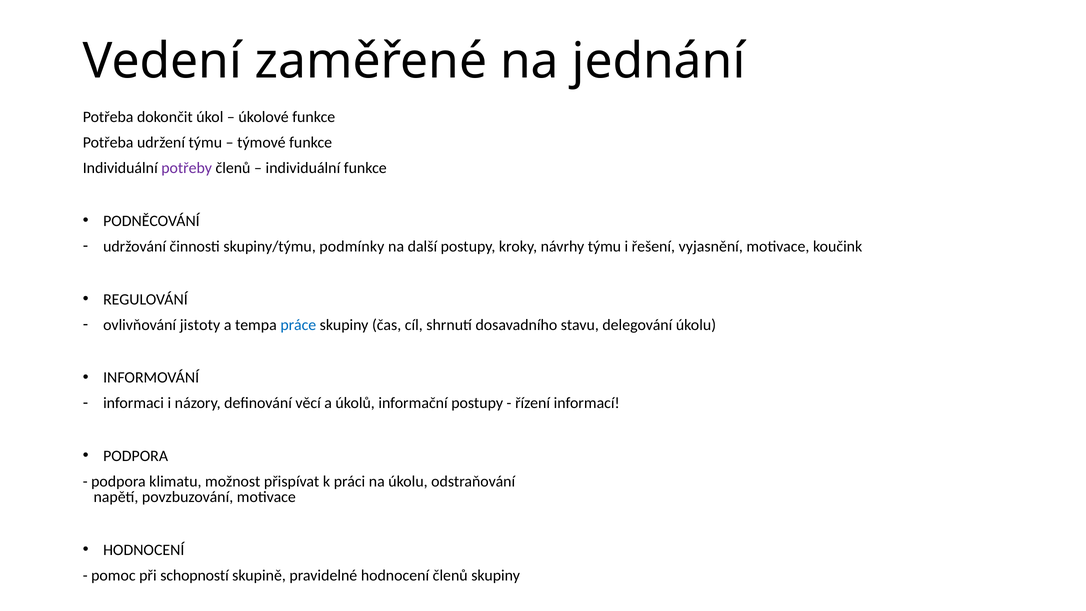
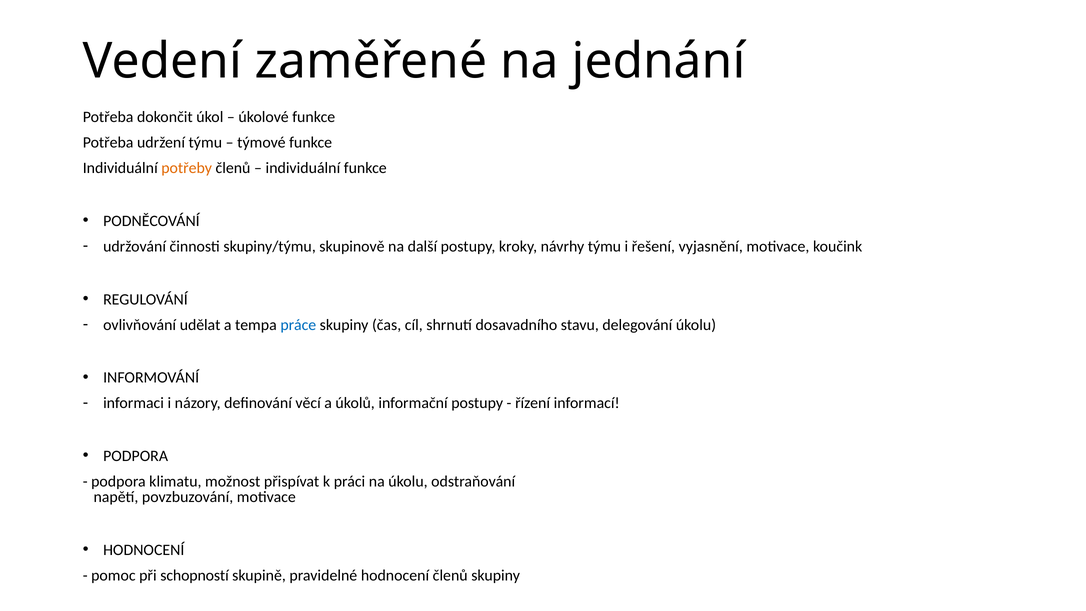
potřeby colour: purple -> orange (187, 168)
podmínky: podmínky -> skupinově (352, 246)
jistoty: jistoty -> udělat (200, 325)
